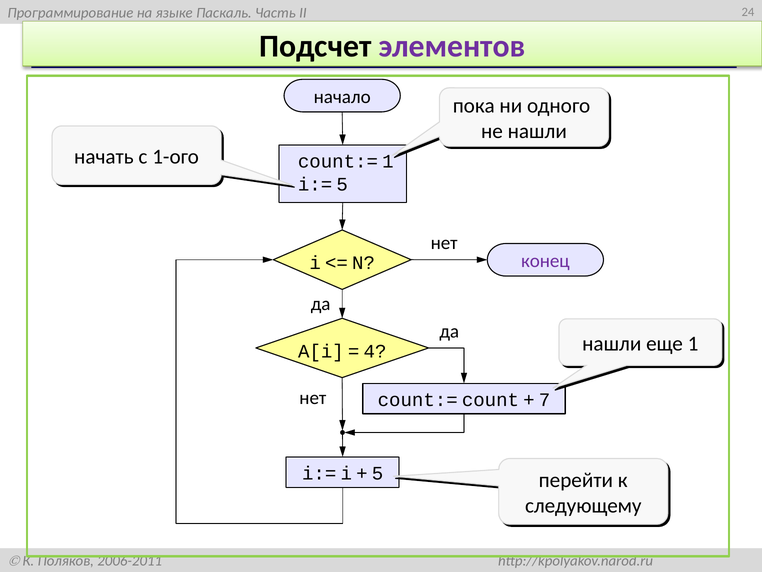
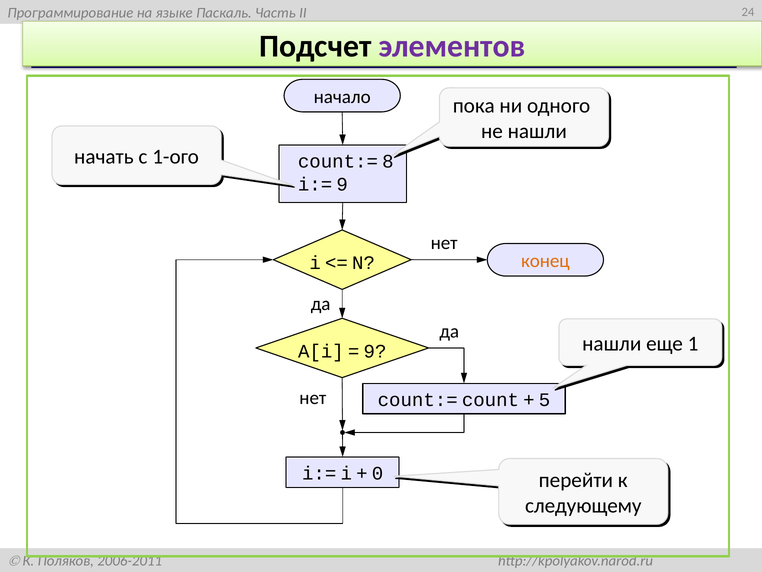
count:= 1: 1 -> 8 (388, 161)
i:= 5: 5 -> 9 (342, 184)
конец colour: purple -> orange (545, 261)
4: 4 -> 9 (375, 351)
7: 7 -> 5 (545, 399)
5: 5 -> 0 (378, 473)
